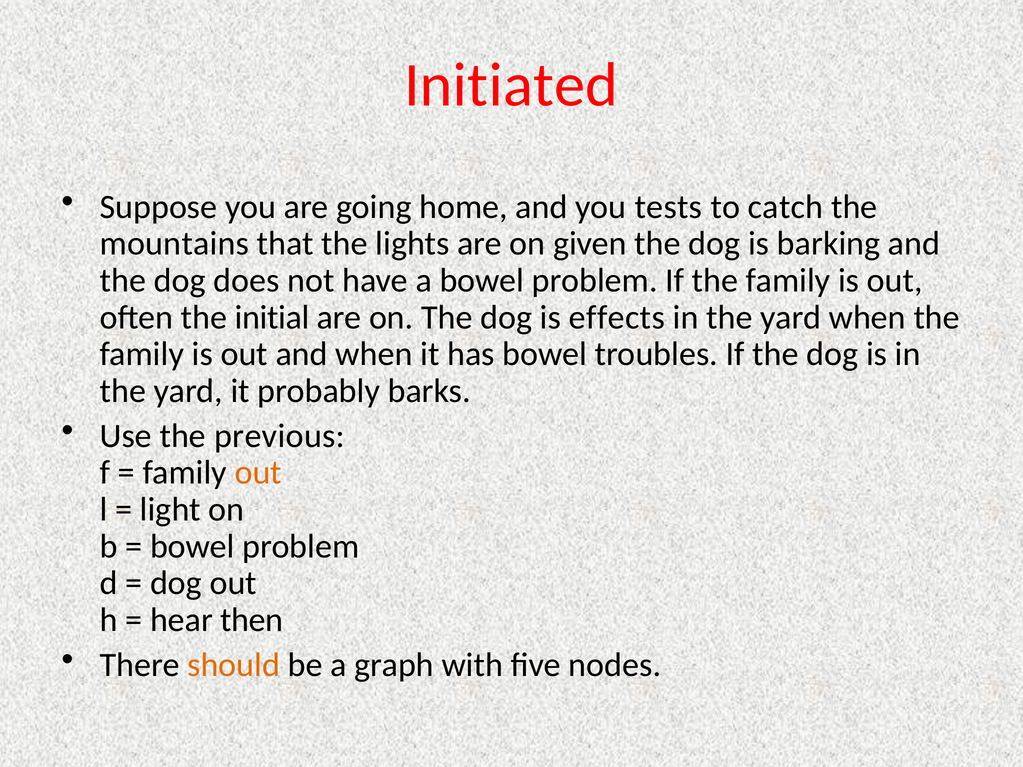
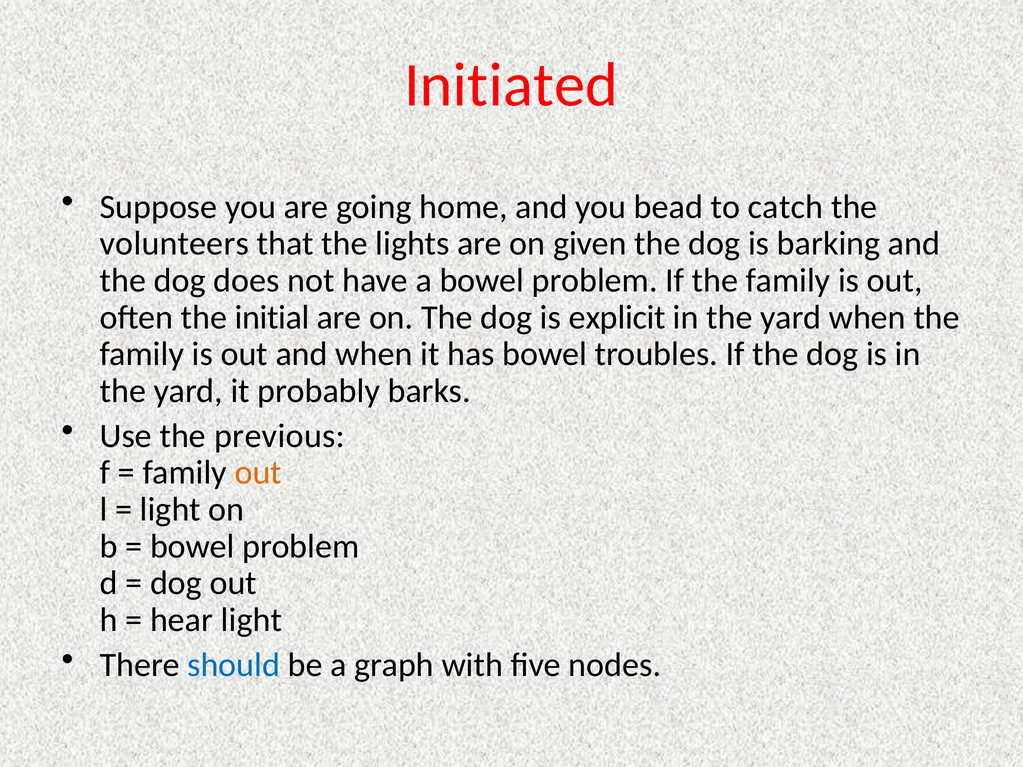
tests: tests -> bead (669, 207)
mountains: mountains -> volunteers (174, 244)
effects: effects -> explicit (617, 317)
hear then: then -> light (252, 620)
should colour: orange -> blue (234, 665)
